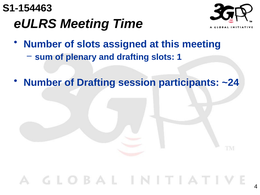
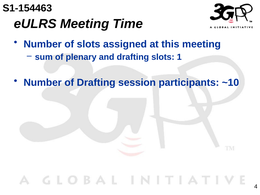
~24: ~24 -> ~10 (230, 83)
